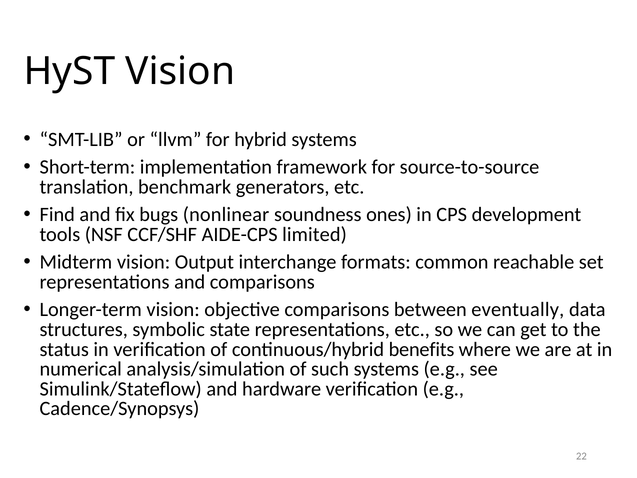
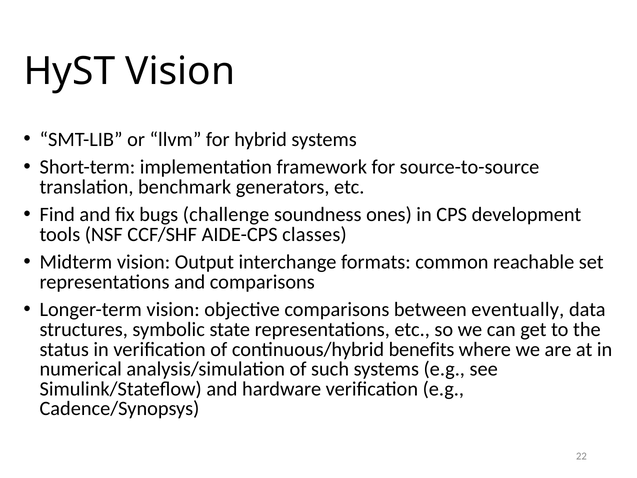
nonlinear: nonlinear -> challenge (226, 215)
limited: limited -> classes (314, 234)
